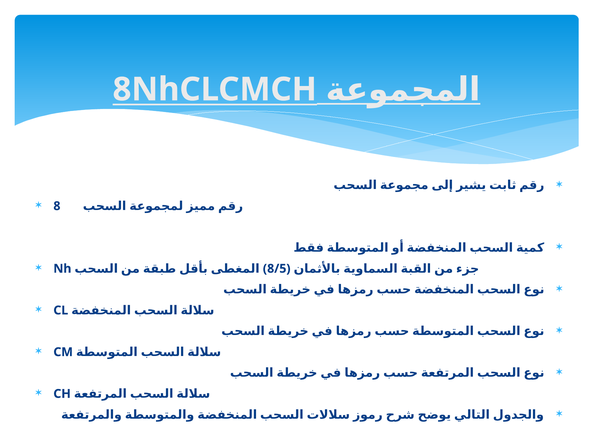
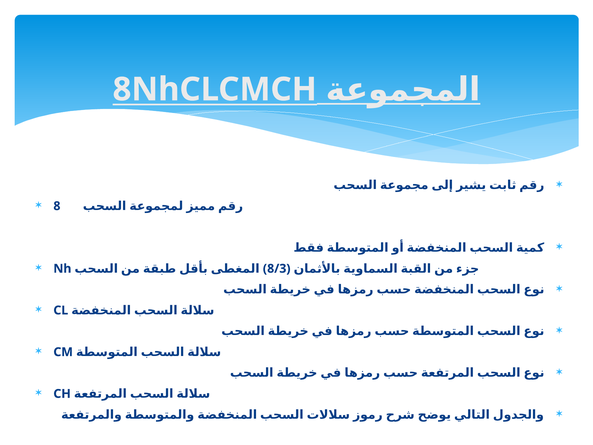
8/5: 8/5 -> 8/3 (277, 268)
